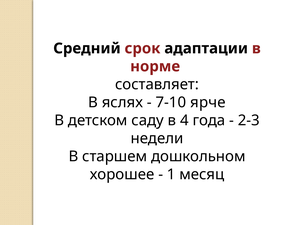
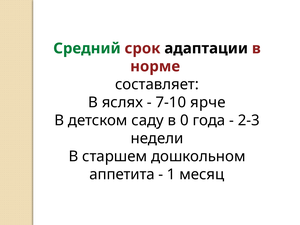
Средний colour: black -> green (87, 48)
4: 4 -> 0 (184, 120)
хорошее: хорошее -> аппетита (122, 174)
